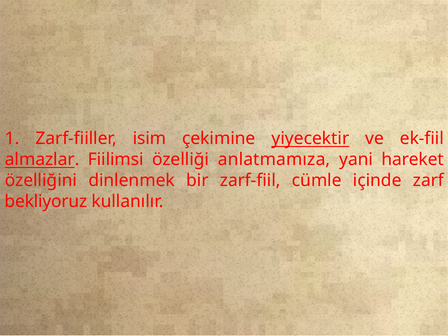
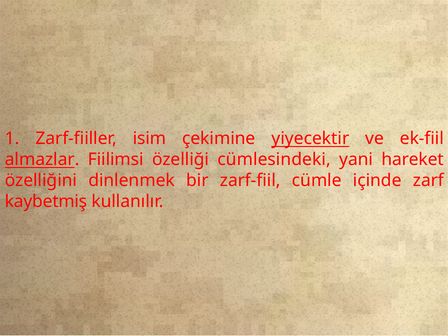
anlatmamıza: anlatmamıza -> cümlesindeki (274, 159)
bekliyoruz: bekliyoruz -> kaybetmiş (46, 201)
